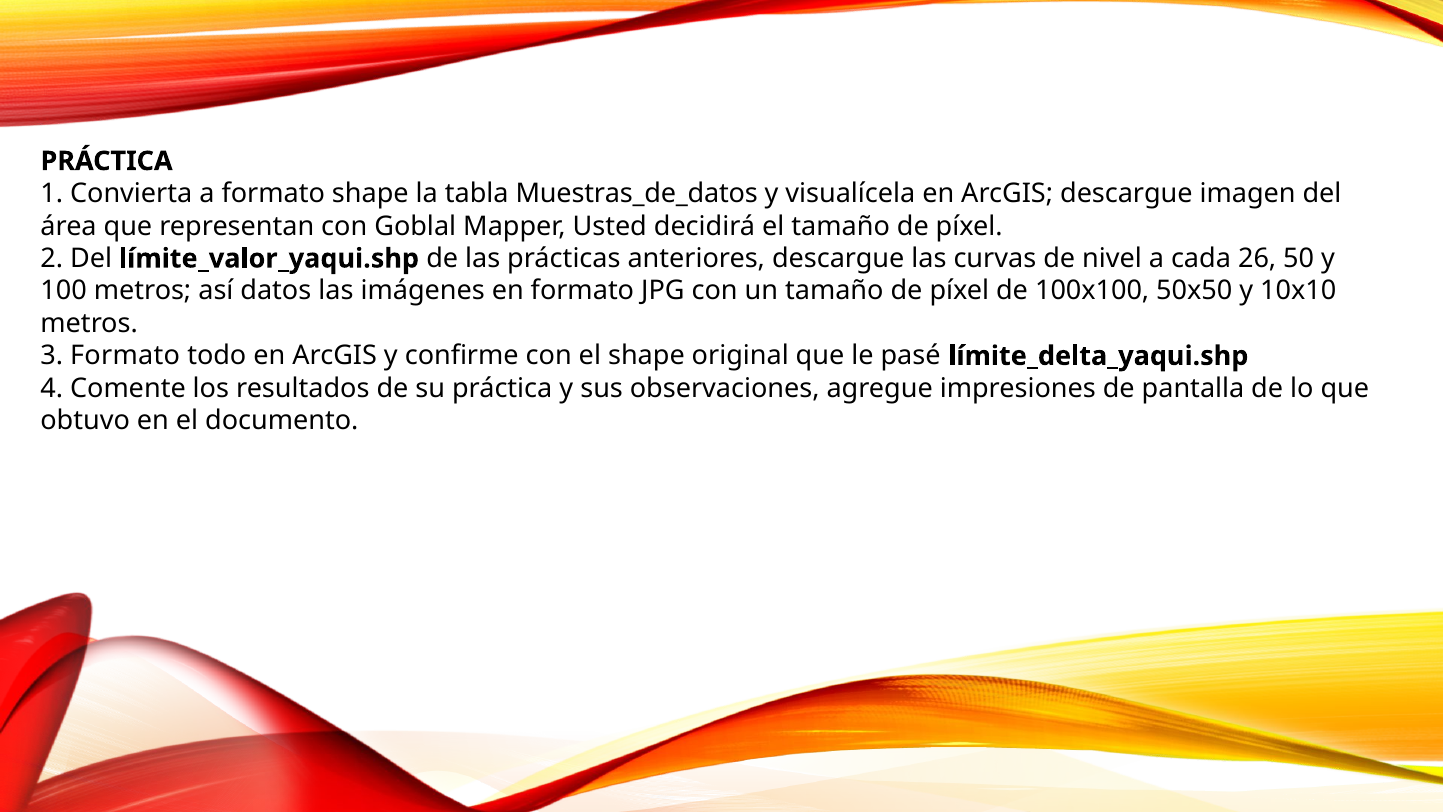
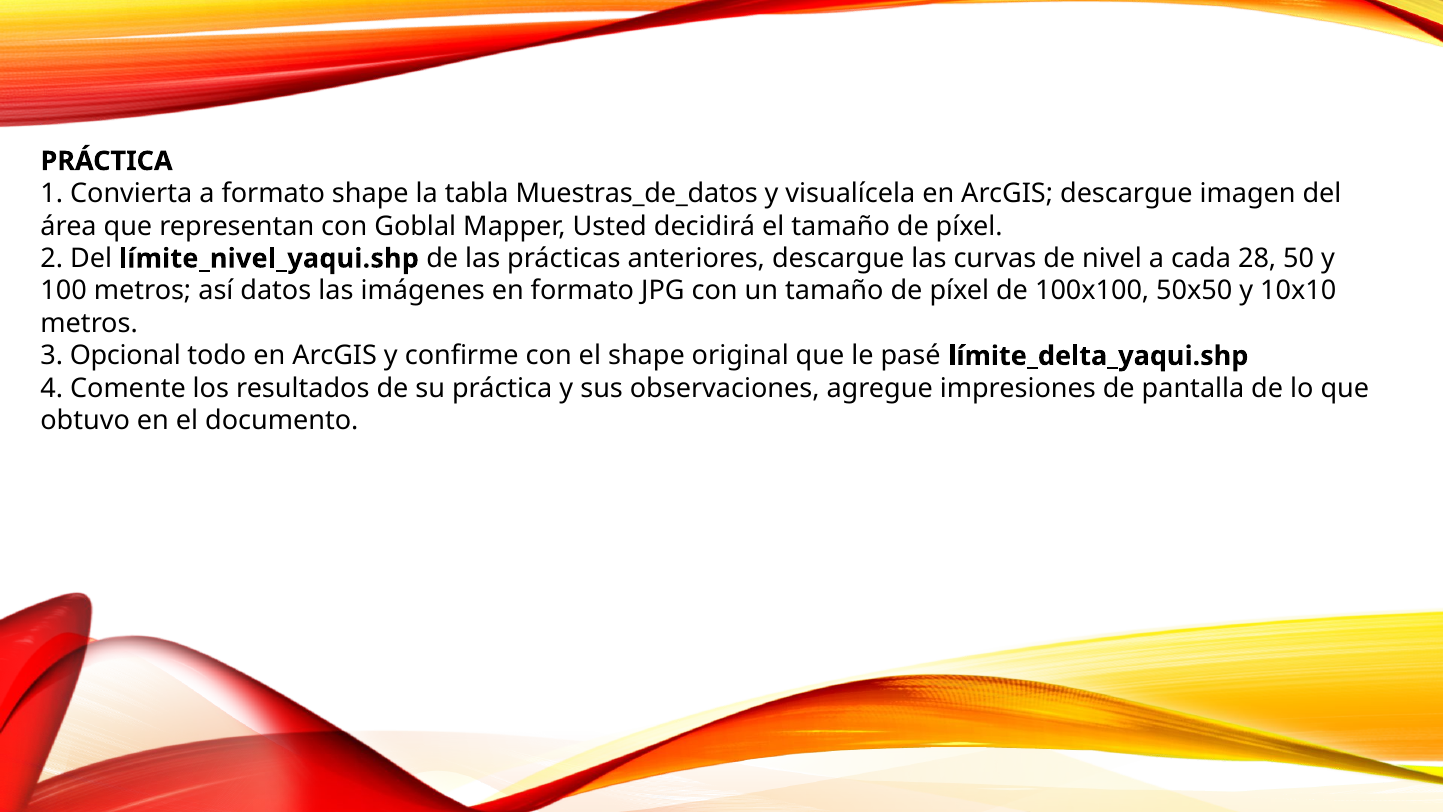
límite_valor_yaqui.shp: límite_valor_yaqui.shp -> límite_nivel_yaqui.shp (269, 258)
26: 26 -> 28 (1257, 258)
3 Formato: Formato -> Opcional (125, 356)
